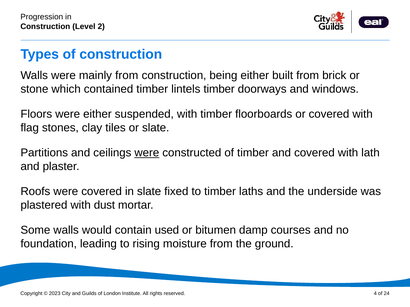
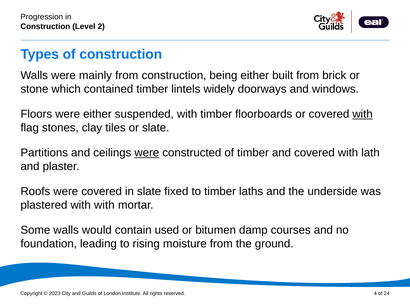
lintels timber: timber -> widely (219, 89)
with underline: none -> present (363, 114)
with dust: dust -> with (104, 205)
